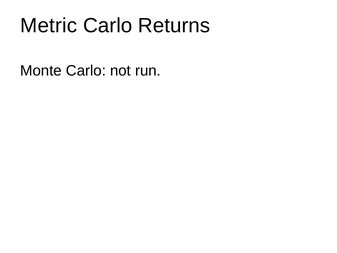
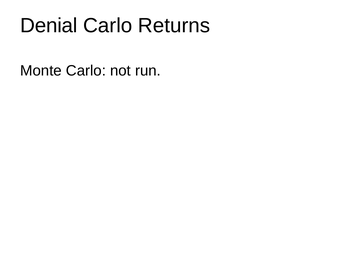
Metric: Metric -> Denial (49, 26)
